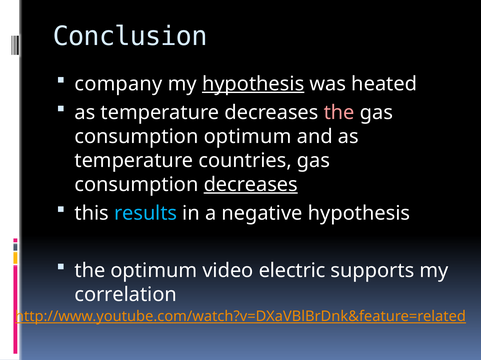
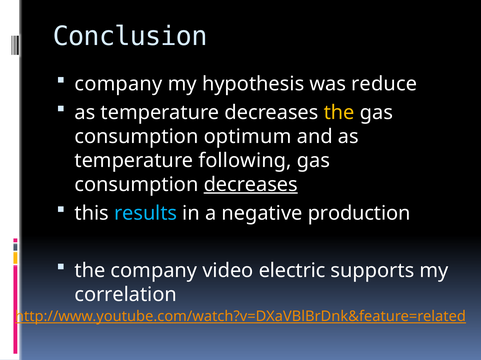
hypothesis underline: present -> none (253, 84)
heated: heated -> reduce (384, 84)
the colour: pink -> yellow (339, 113)
countries: countries -> following (245, 161)
negative hypothesis: hypothesis -> production (359, 214)
the optimum: optimum -> company (154, 271)
